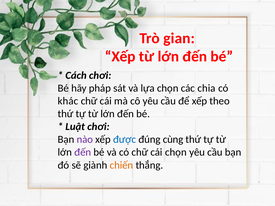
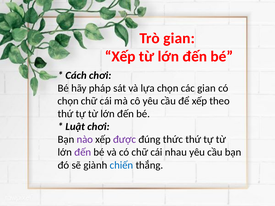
các chia: chia -> gian (207, 88)
khác: khác -> chọn (68, 101)
được colour: blue -> purple (125, 140)
cùng: cùng -> thức (173, 140)
cái chọn: chọn -> nhau (176, 152)
chiến colour: orange -> blue (121, 165)
